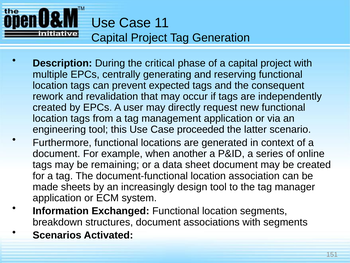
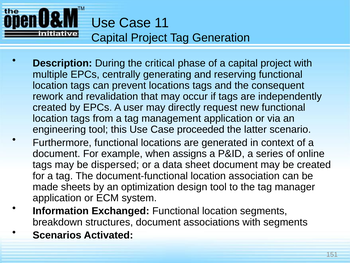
prevent expected: expected -> locations (169, 85)
another: another -> assigns (190, 153)
remaining: remaining -> dispersed (115, 165)
increasingly: increasingly -> optimization (148, 187)
